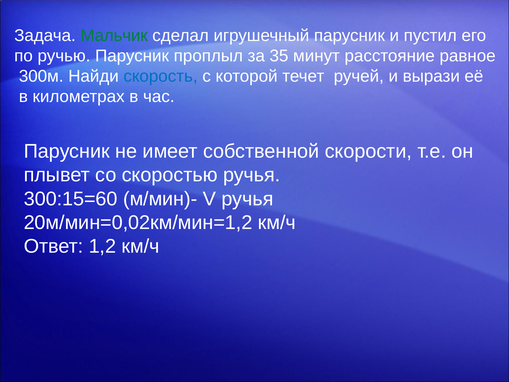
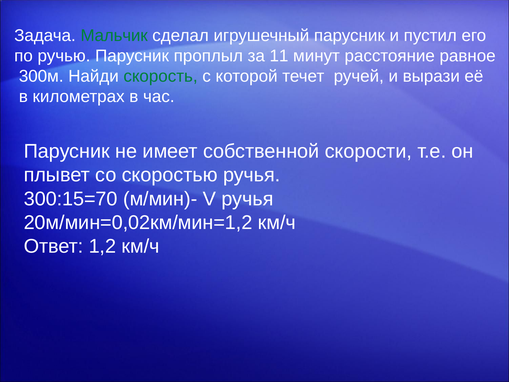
35: 35 -> 11 (279, 56)
скорость colour: blue -> green (161, 76)
300:15=60: 300:15=60 -> 300:15=70 (71, 199)
